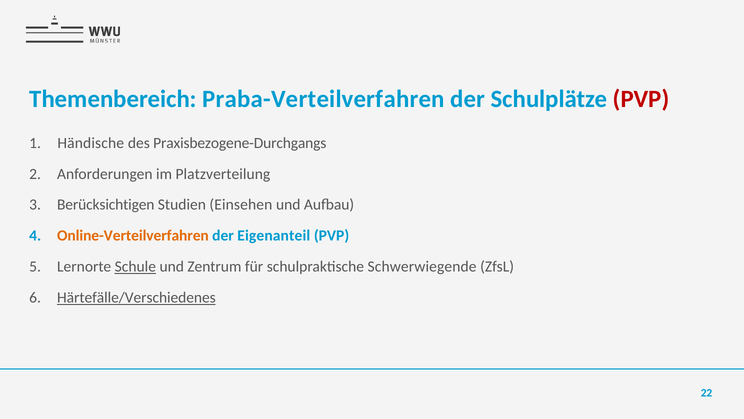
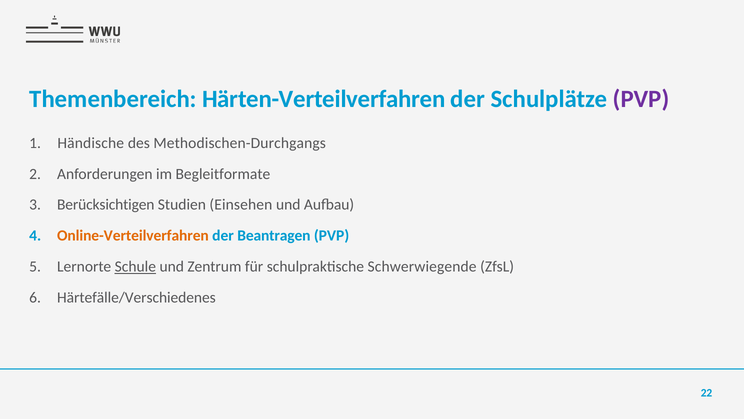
Praba-Verteilverfahren: Praba-Verteilverfahren -> Härten-Verteilverfahren (324, 99)
PVP colour: red -> purple (641, 99)
Praxisbezogene-Durchgangs: Praxisbezogene-Durchgangs -> Methodischen-Durchgangs (240, 143)
Platzverteilung: Platzverteilung -> Begleitformate (223, 174)
Eigenanteil: Eigenanteil -> Beantragen (274, 236)
Härtefälle/Verschiedenes underline: present -> none (136, 297)
